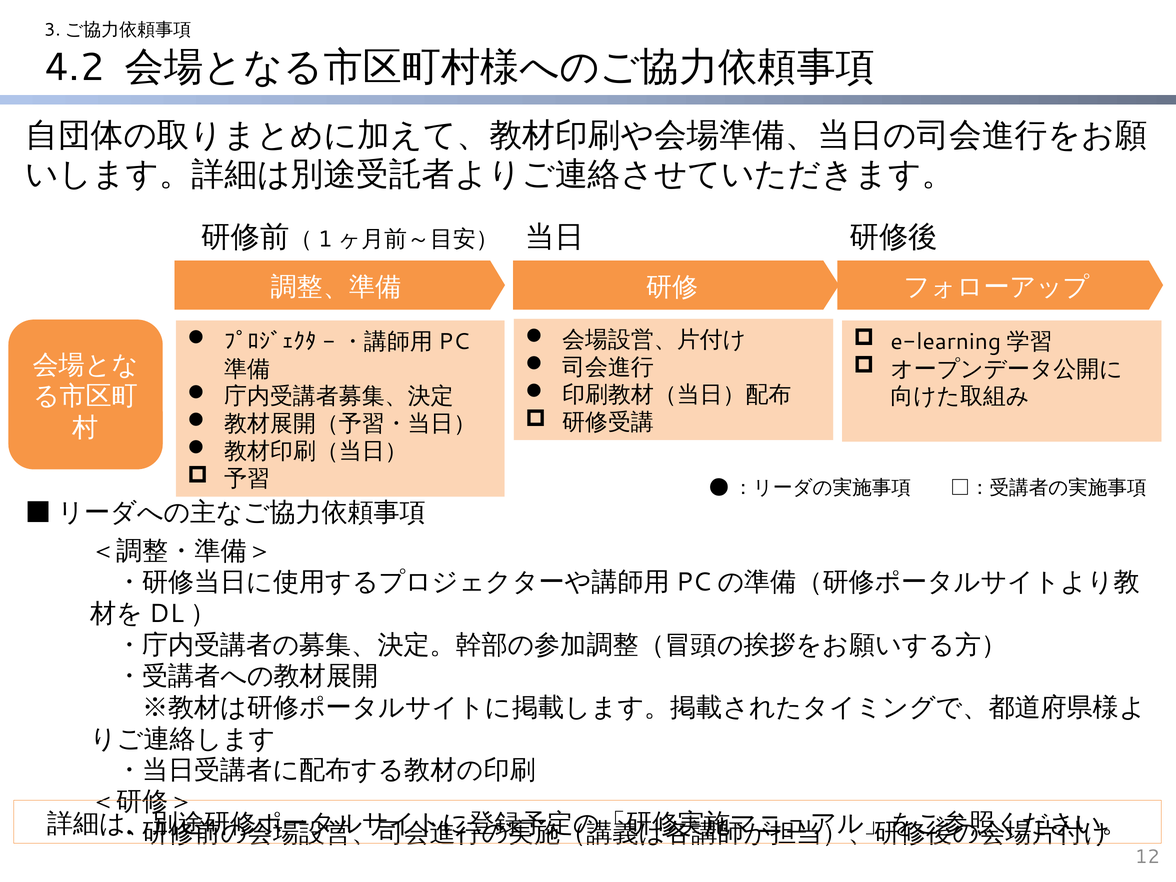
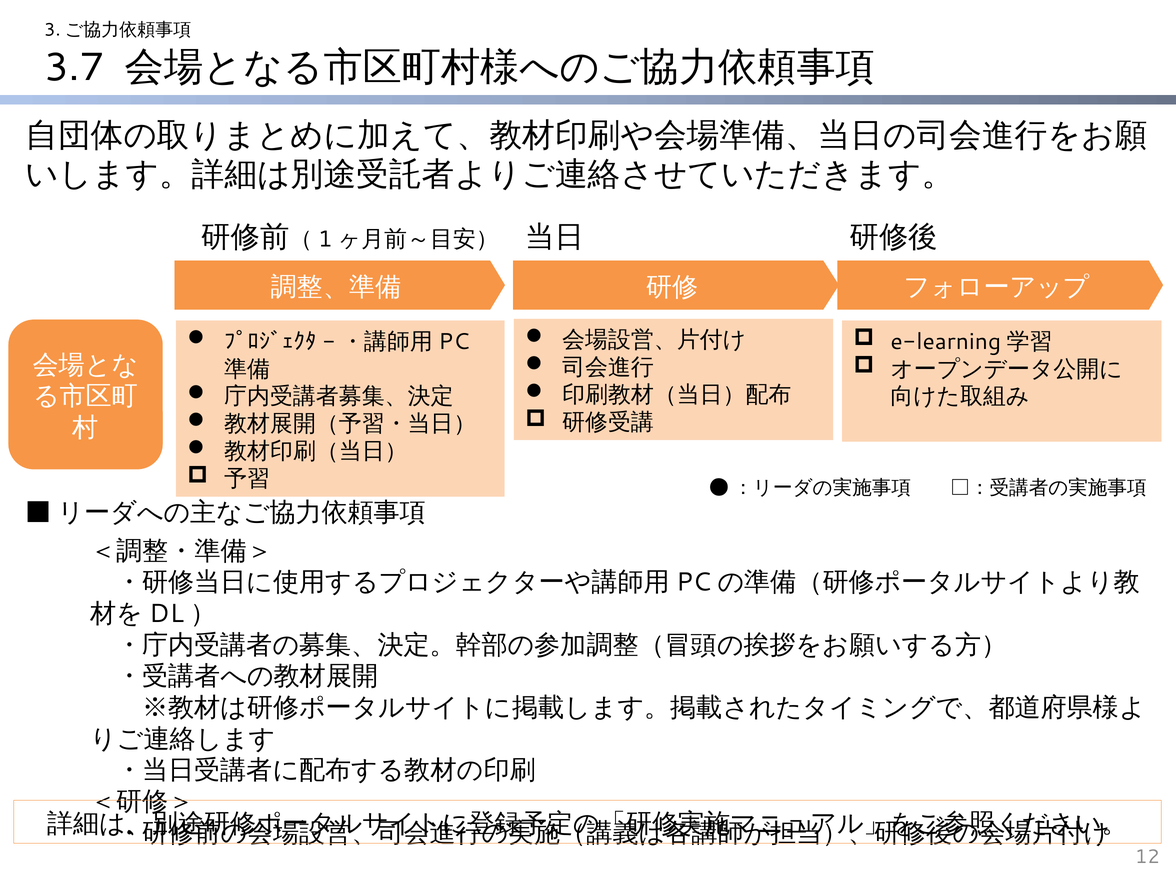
4.2: 4.2 -> 3.7 (74, 67)
